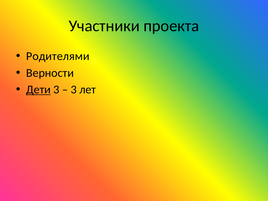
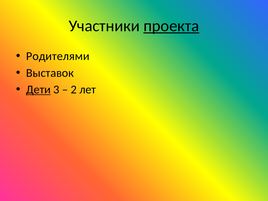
проекта underline: none -> present (171, 26)
Верности: Верности -> Выставок (50, 73)
3: 3 -> 2 (74, 90)
